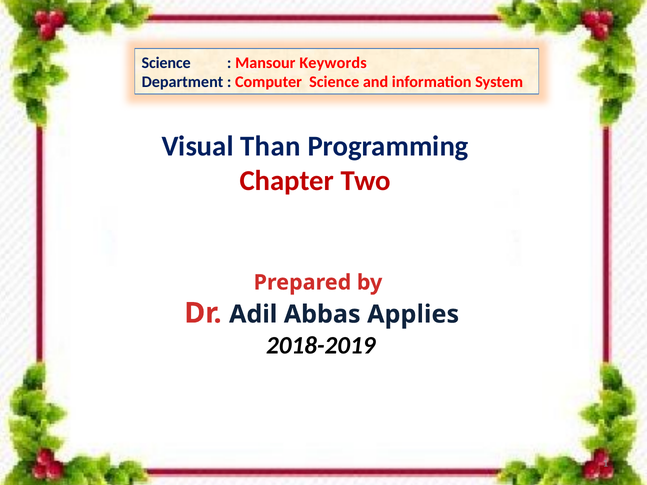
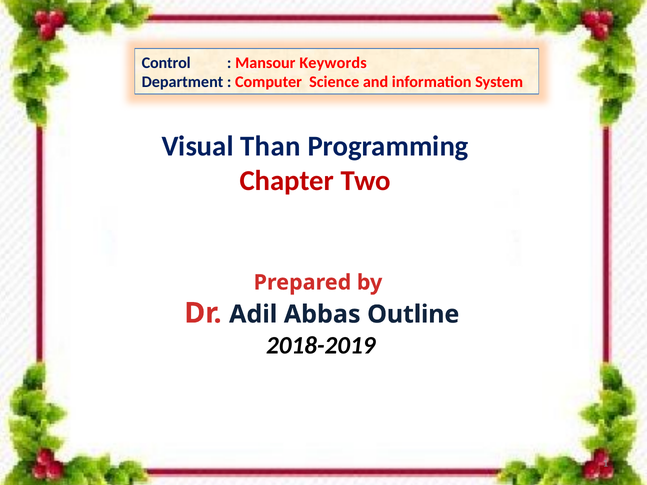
Science: Science -> Control (166, 63)
Applies: Applies -> Outline (413, 314)
